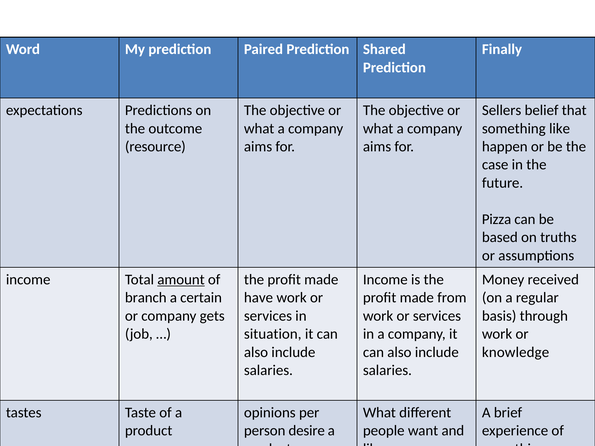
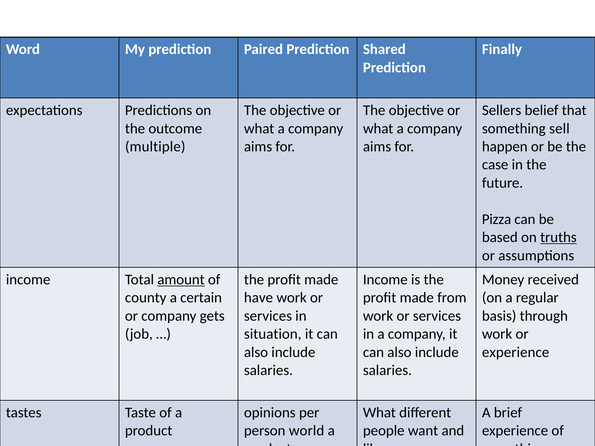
something like: like -> sell (559, 129)
resource: resource -> multiple (155, 147)
truths underline: none -> present (558, 237)
branch: branch -> county (146, 298)
knowledge: knowledge -> experience (516, 352)
desire: desire -> world (307, 431)
